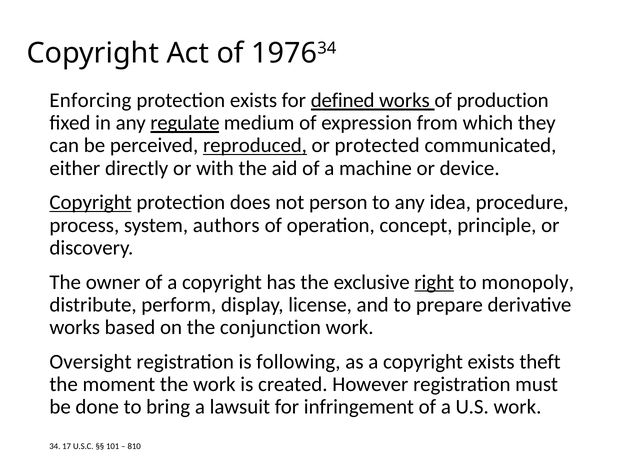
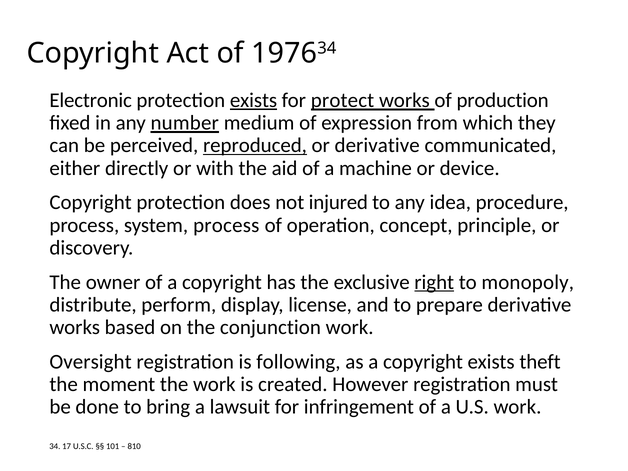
Enforcing: Enforcing -> Electronic (91, 100)
exists underline: none -> present (254, 100)
defined: defined -> protect (343, 100)
regulate: regulate -> number (185, 123)
or protected: protected -> derivative (377, 146)
Copyright underline: present -> none (91, 203)
person: person -> injured (338, 203)
system authors: authors -> process (226, 225)
